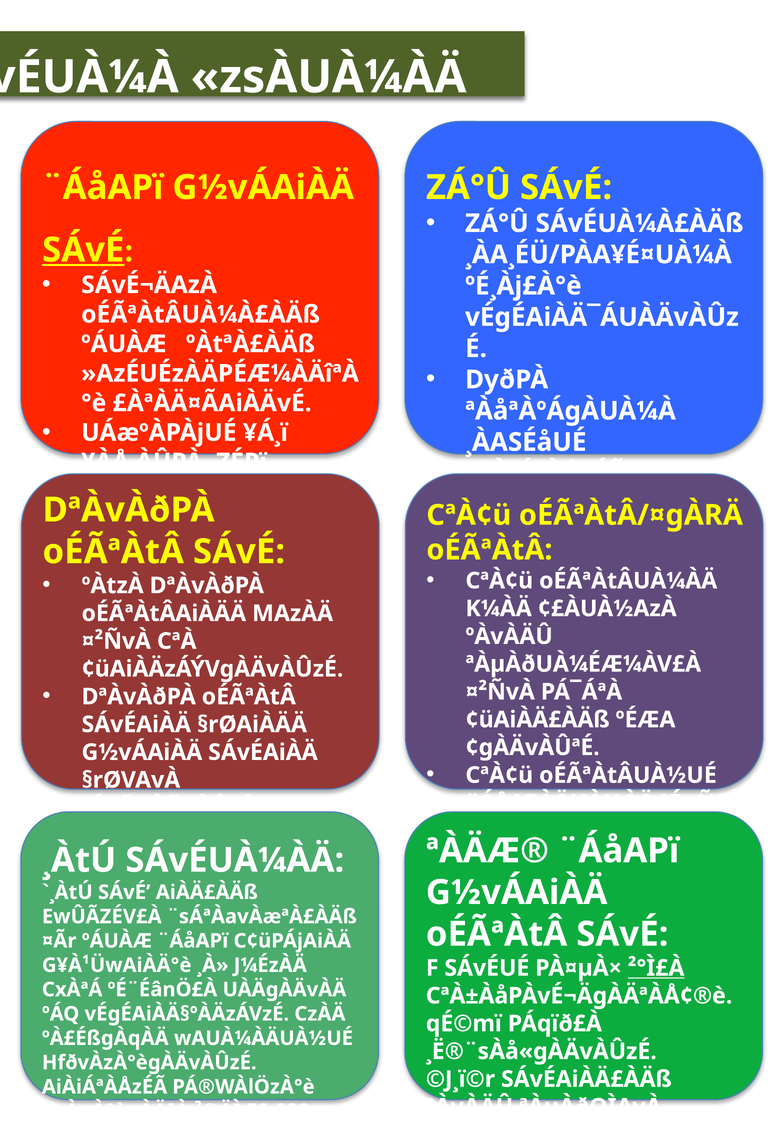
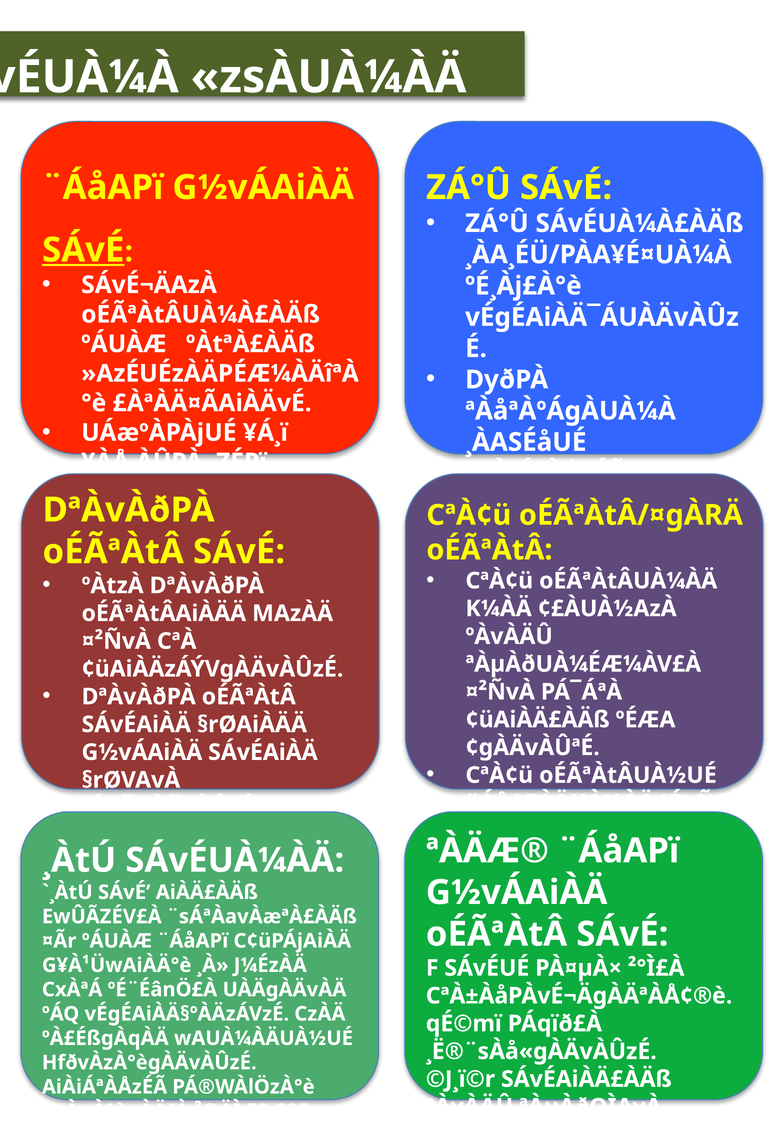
²°Ì£À underline: present -> none (656, 967)
